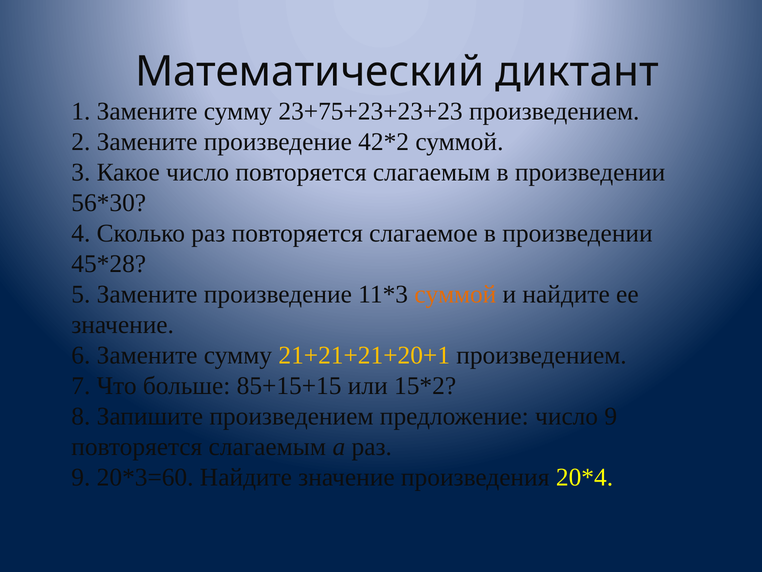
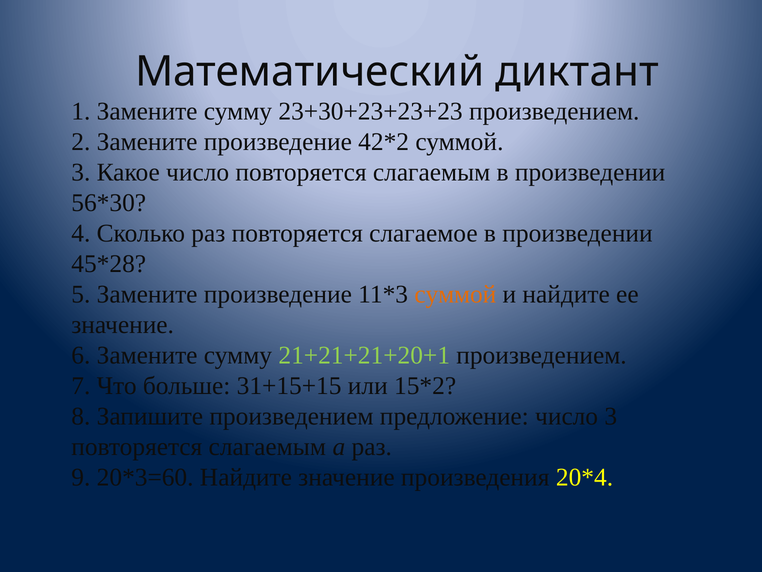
23+75+23+23+23: 23+75+23+23+23 -> 23+30+23+23+23 (371, 111)
21+21+21+20+1 colour: yellow -> light green (364, 355)
85+15+15: 85+15+15 -> 31+15+15 (289, 386)
число 9: 9 -> 3 (611, 416)
